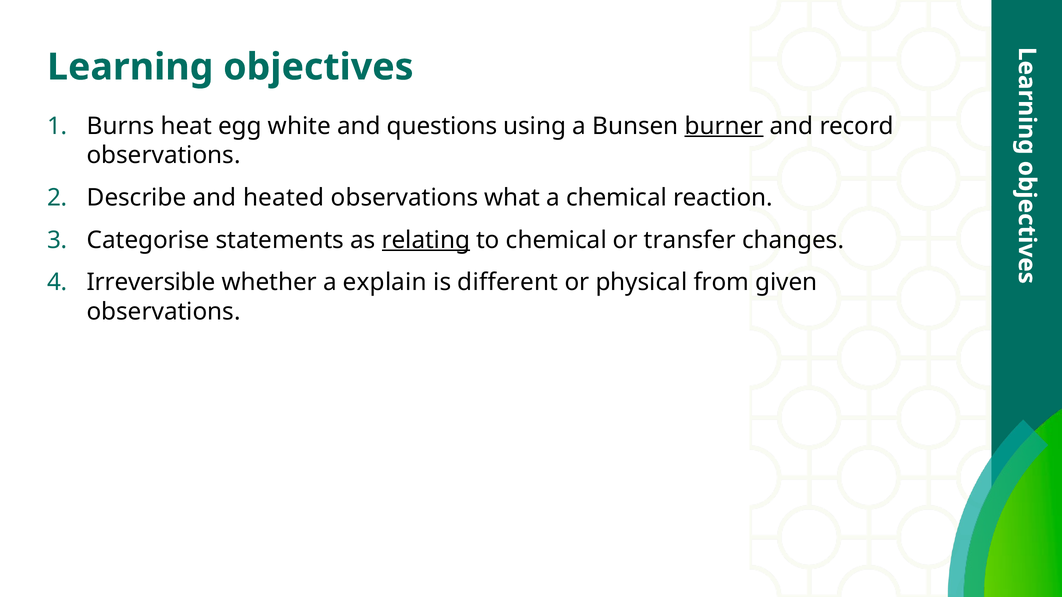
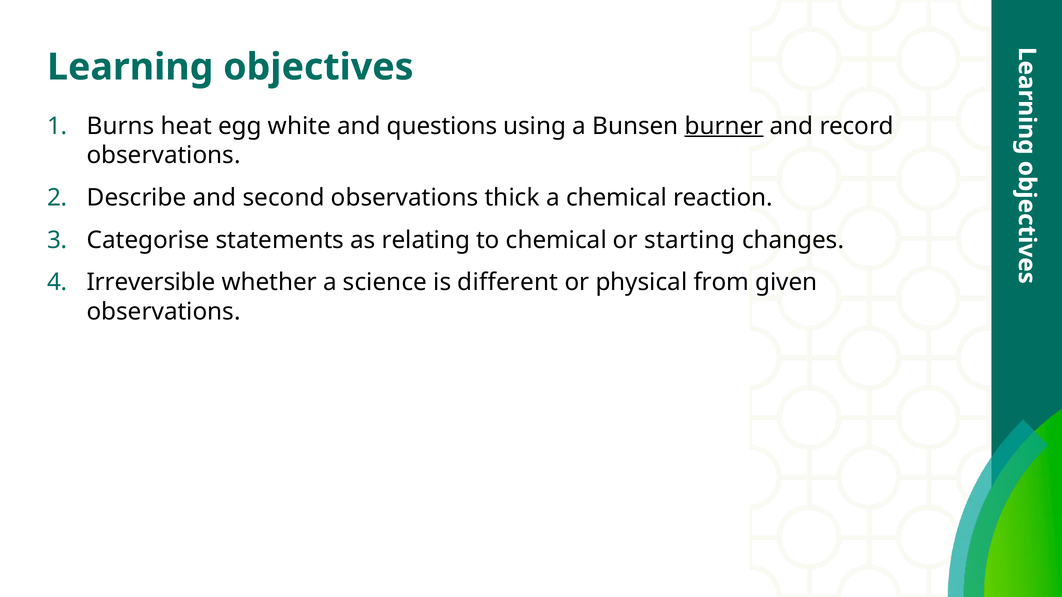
heated: heated -> second (284, 198)
what: what -> thick (512, 198)
relating underline: present -> none (426, 240)
transfer: transfer -> starting (690, 240)
explain: explain -> science (385, 283)
